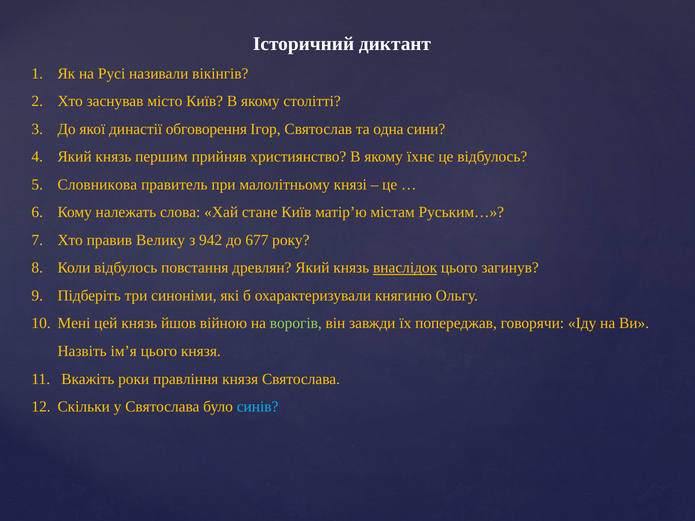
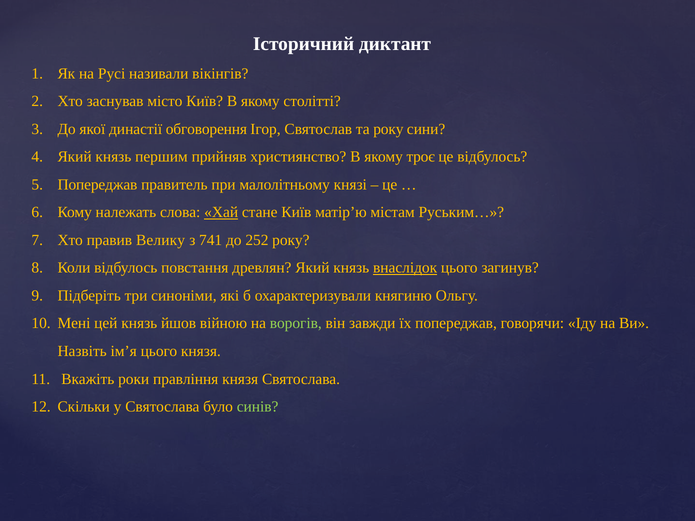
та одна: одна -> року (388, 129)
їхнє: їхнє -> троє (421, 157)
Словникова: Словникова -> Попереджав (97, 185)
Хай underline: none -> present (221, 212)
942: 942 -> 741 (211, 240)
677: 677 -> 252 (257, 240)
синів colour: light blue -> light green (258, 407)
